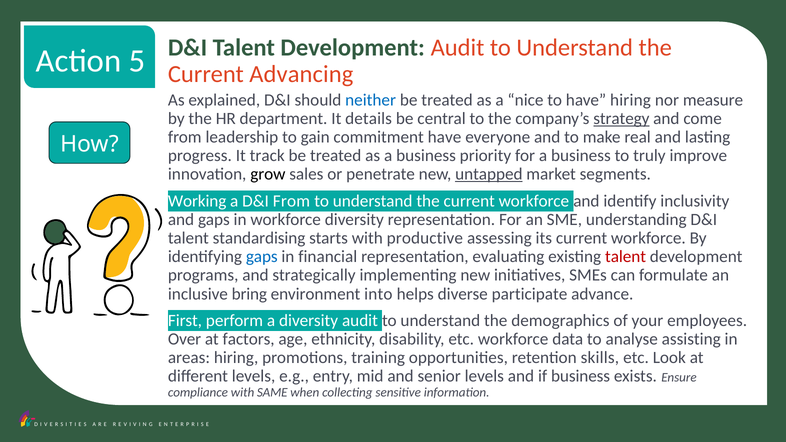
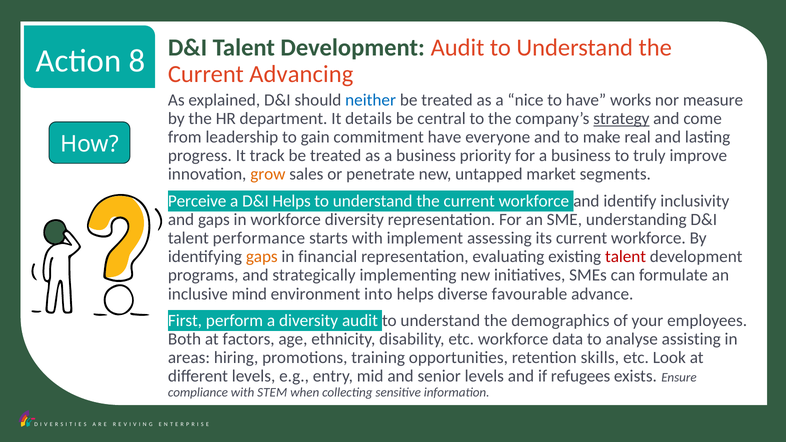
5: 5 -> 8 (137, 61)
have hiring: hiring -> works (631, 100)
grow colour: black -> orange (268, 174)
untapped underline: present -> none (489, 174)
Working: Working -> Perceive (197, 201)
D&I From: From -> Helps (292, 201)
standardising: standardising -> performance (259, 238)
productive: productive -> implement (425, 238)
gaps colour: blue -> orange (262, 257)
bring: bring -> mind (249, 294)
participate: participate -> favourable (529, 294)
Over: Over -> Both (185, 339)
if business: business -> refugees (581, 376)
SAME: SAME -> STEM (272, 393)
